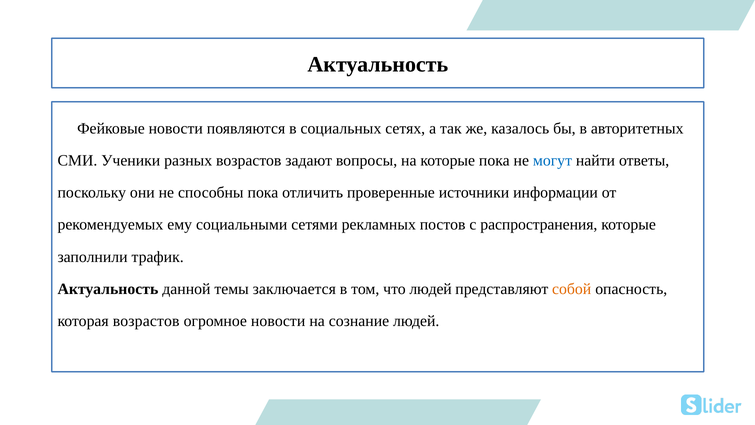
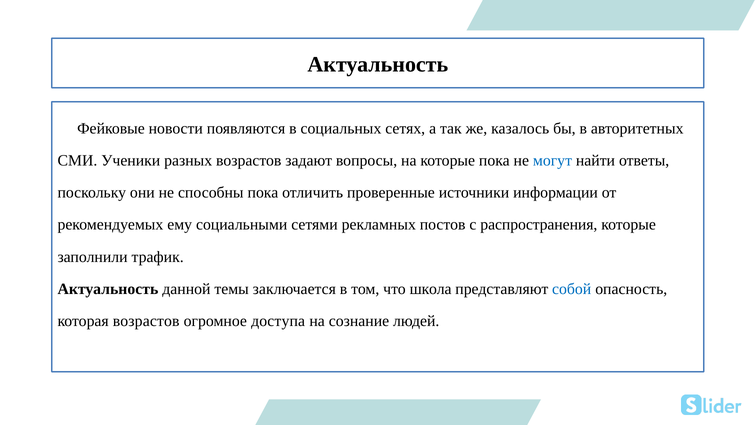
что людей: людей -> школа (431, 289)
собой colour: orange -> blue (572, 289)
огромное новости: новости -> доступа (278, 321)
